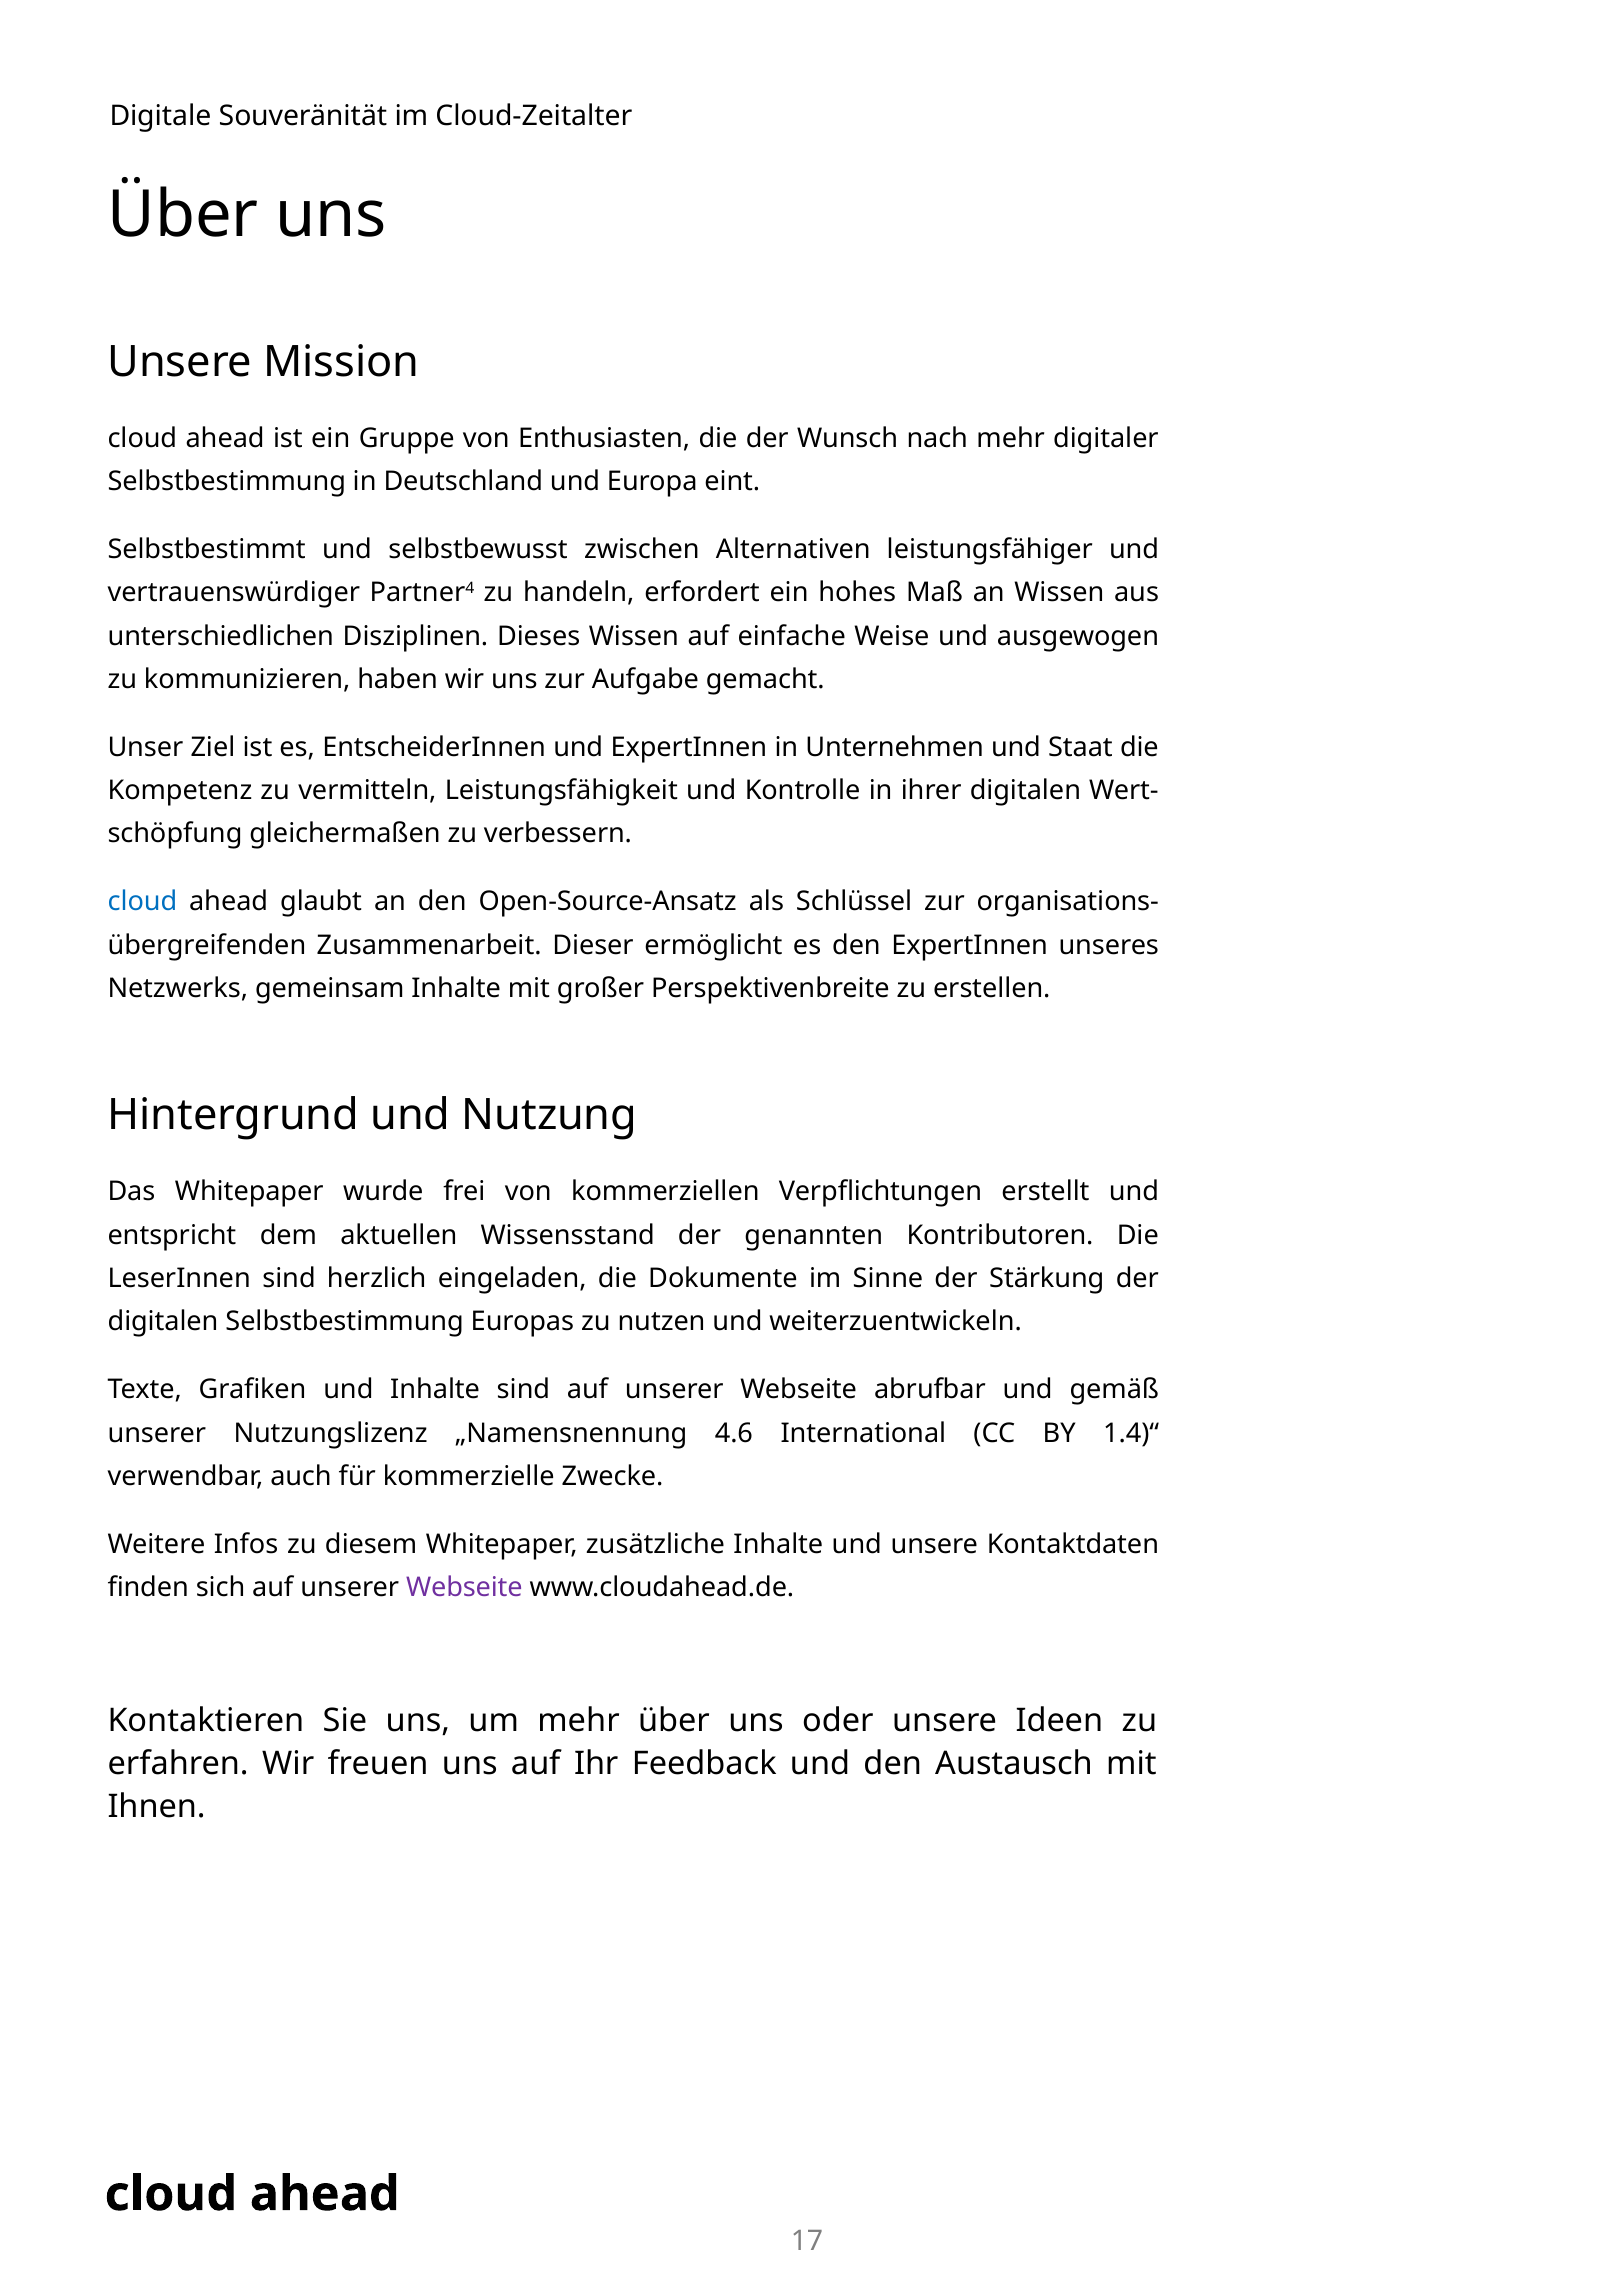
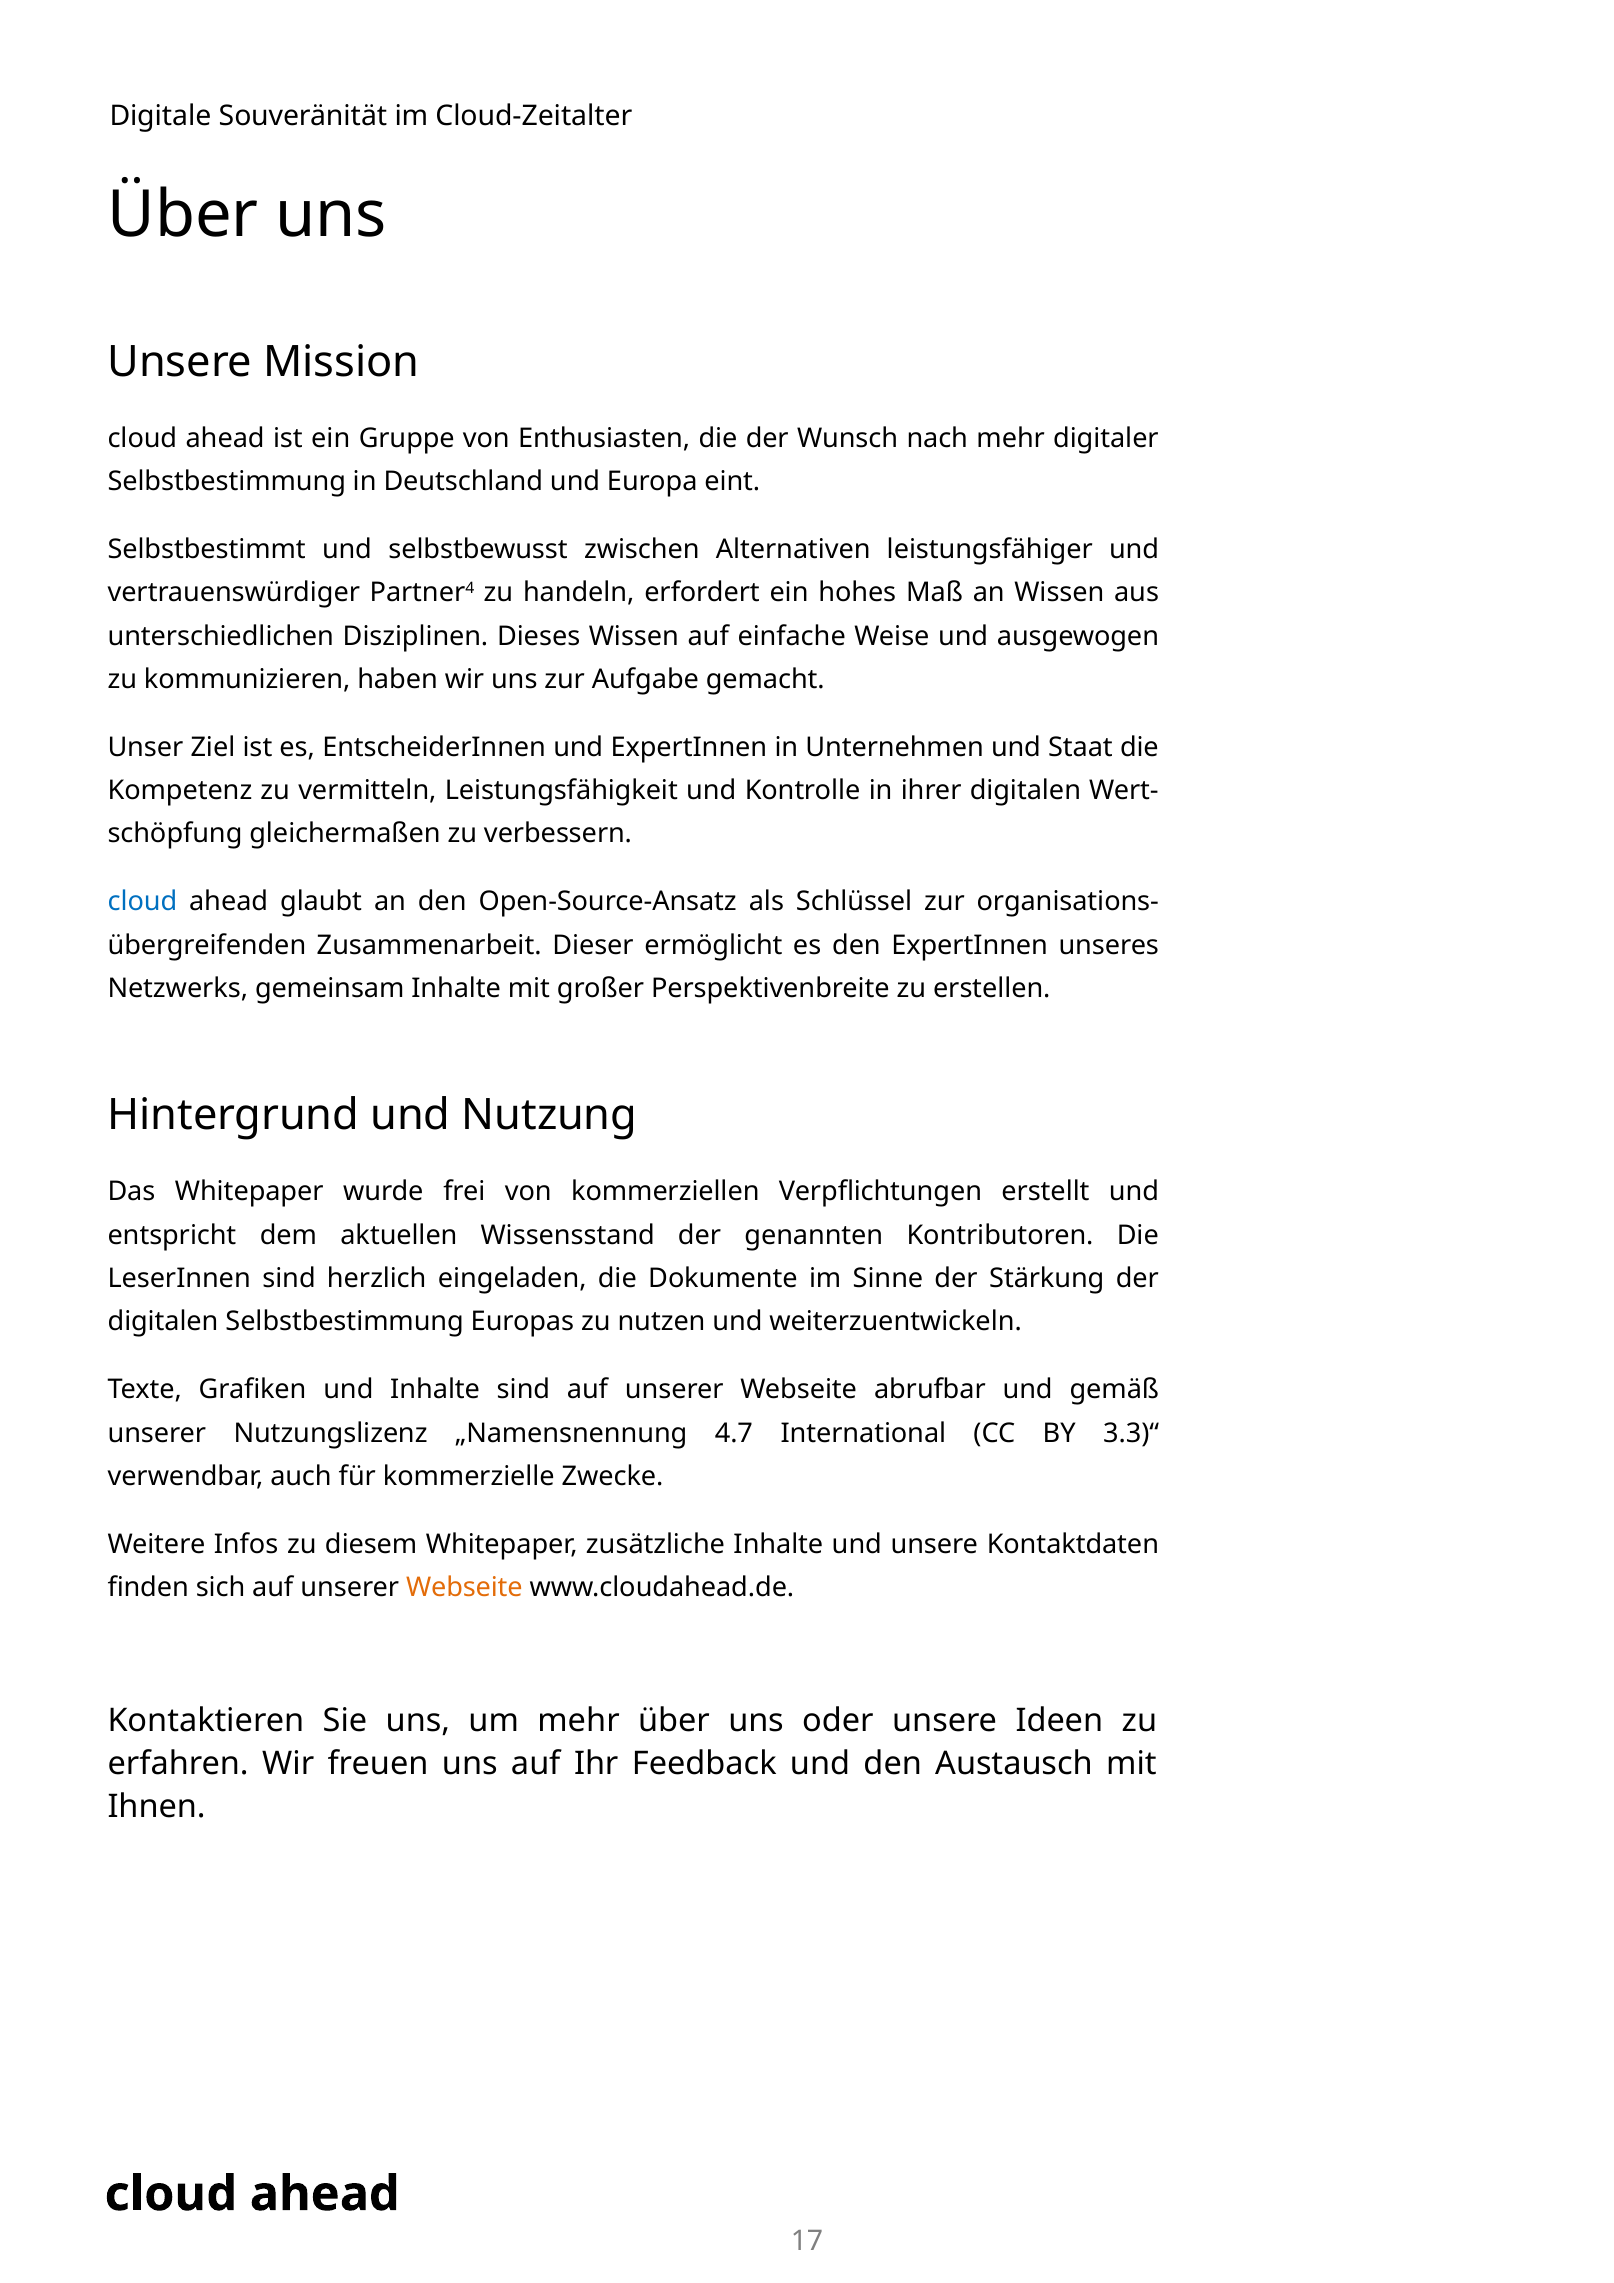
4.6: 4.6 -> 4.7 (734, 1433)
1.4)“: 1.4)“ -> 3.3)“ (1131, 1433)
Webseite colour: purple -> orange (464, 1587)
